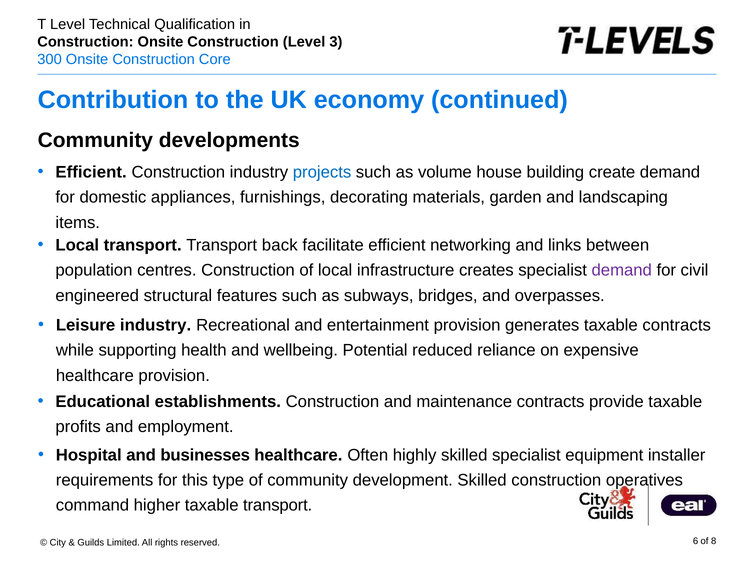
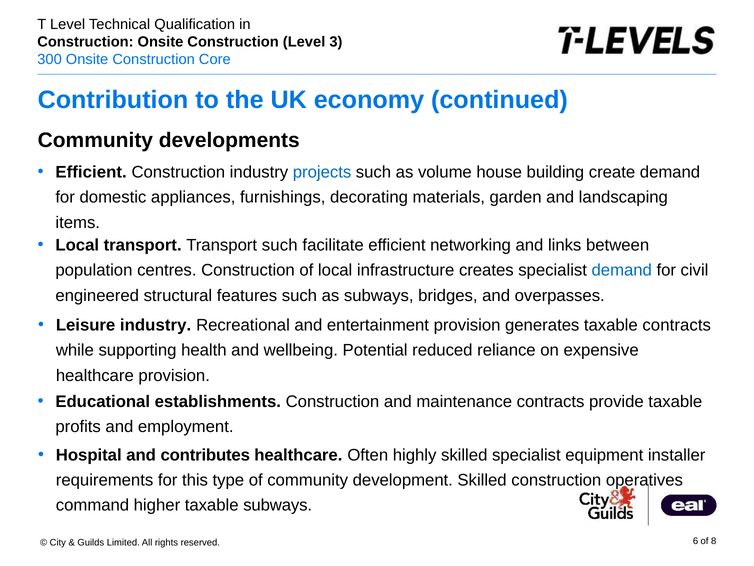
Transport back: back -> such (280, 245)
demand colour: purple -> blue (622, 270)
businesses: businesses -> contributes (205, 455)
taxable transport: transport -> subways (278, 505)
